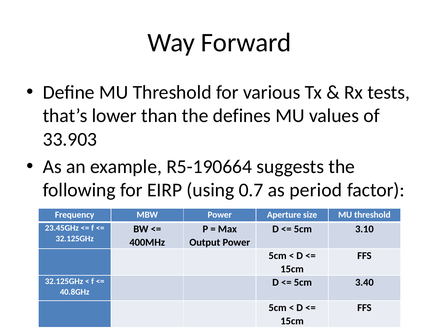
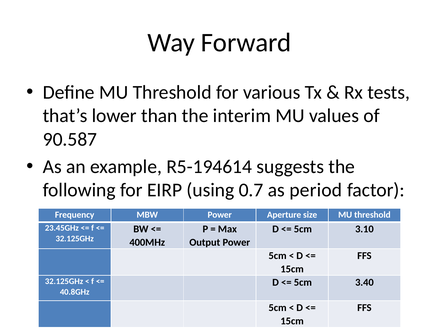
defines: defines -> interim (242, 116)
33.903: 33.903 -> 90.587 (70, 139)
R5-190664: R5-190664 -> R5-194614 (209, 166)
